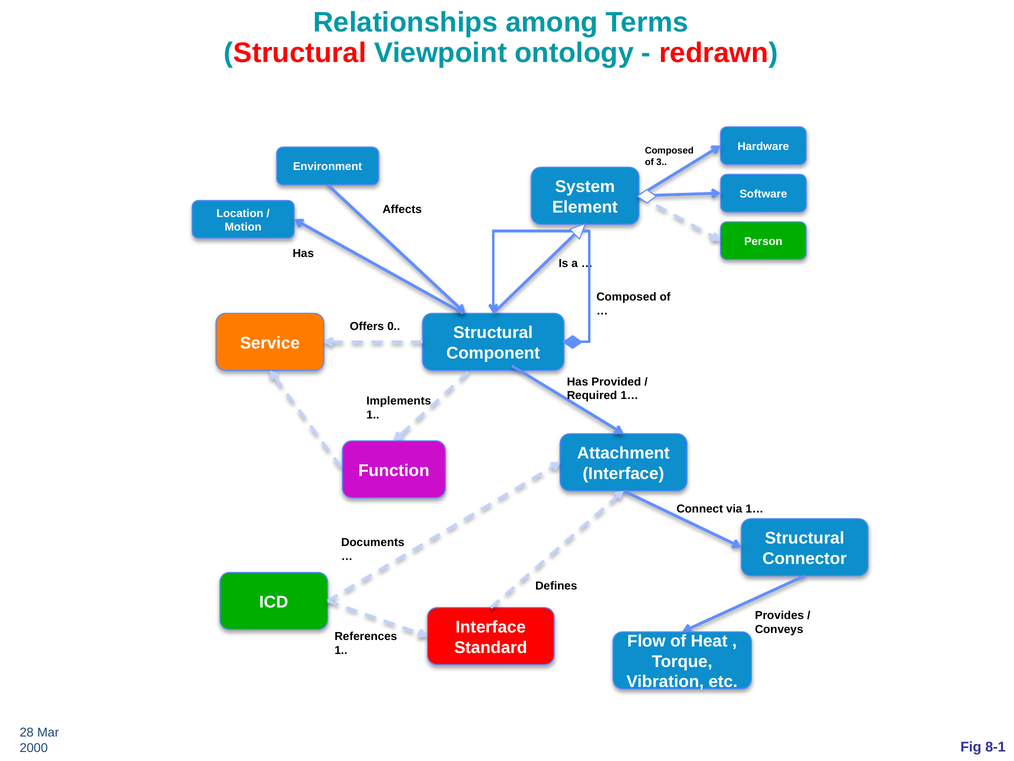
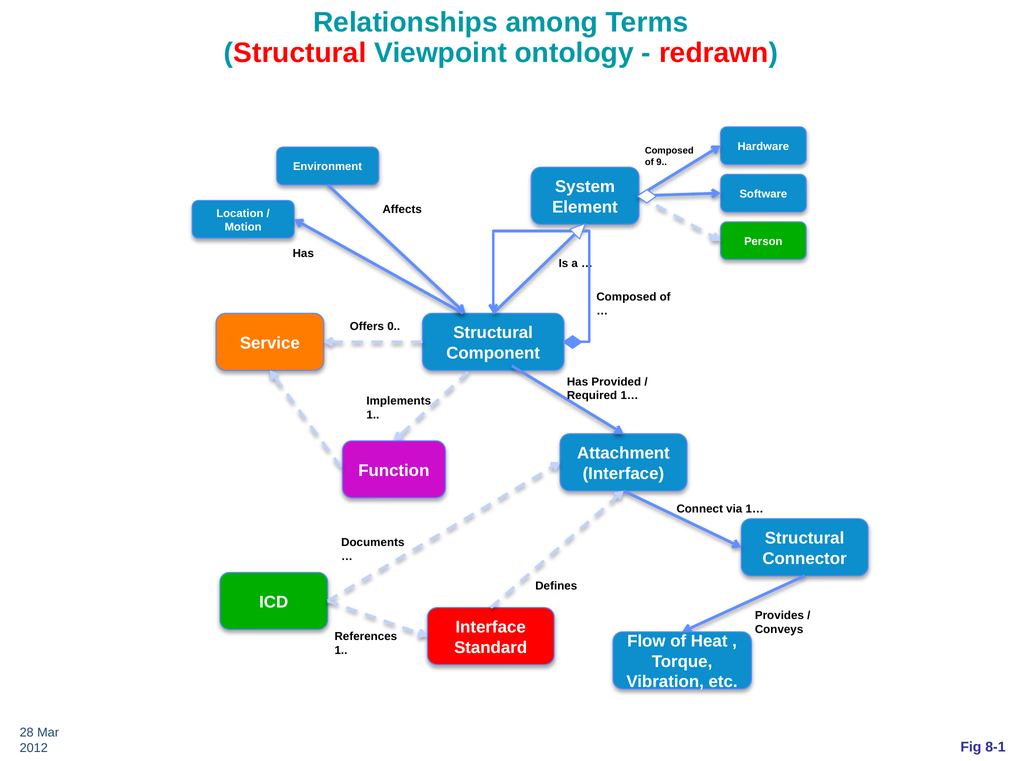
3: 3 -> 9 (662, 162)
2000: 2000 -> 2012 (34, 747)
